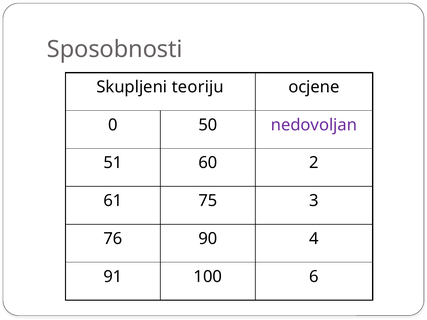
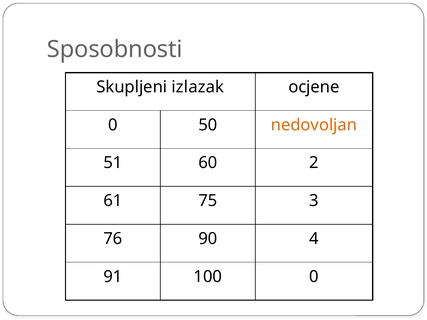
teoriju: teoriju -> izlazak (198, 87)
nedovoljan colour: purple -> orange (314, 125)
100 6: 6 -> 0 (314, 277)
